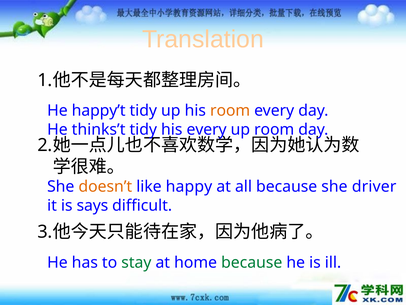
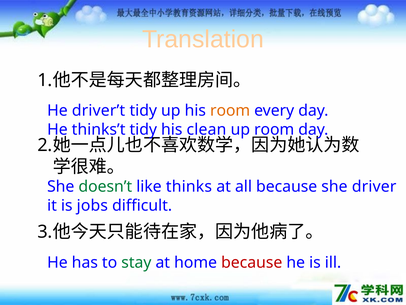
happy’t: happy’t -> driver’t (99, 110)
his every: every -> clean (206, 129)
doesn’t colour: orange -> green (105, 186)
happy: happy -> thinks (189, 186)
says: says -> jobs (92, 205)
because colour: green -> red (252, 262)
